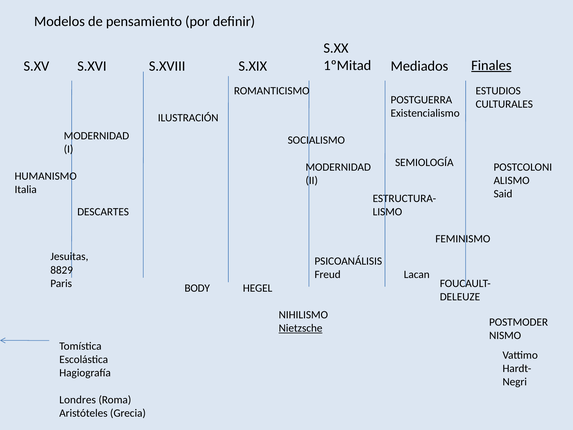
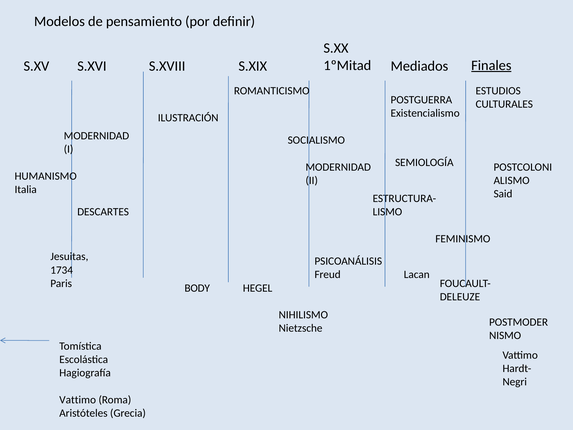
8829: 8829 -> 1734 (62, 270)
Nietzsche underline: present -> none (301, 328)
Londres: Londres -> Vattimo (78, 400)
